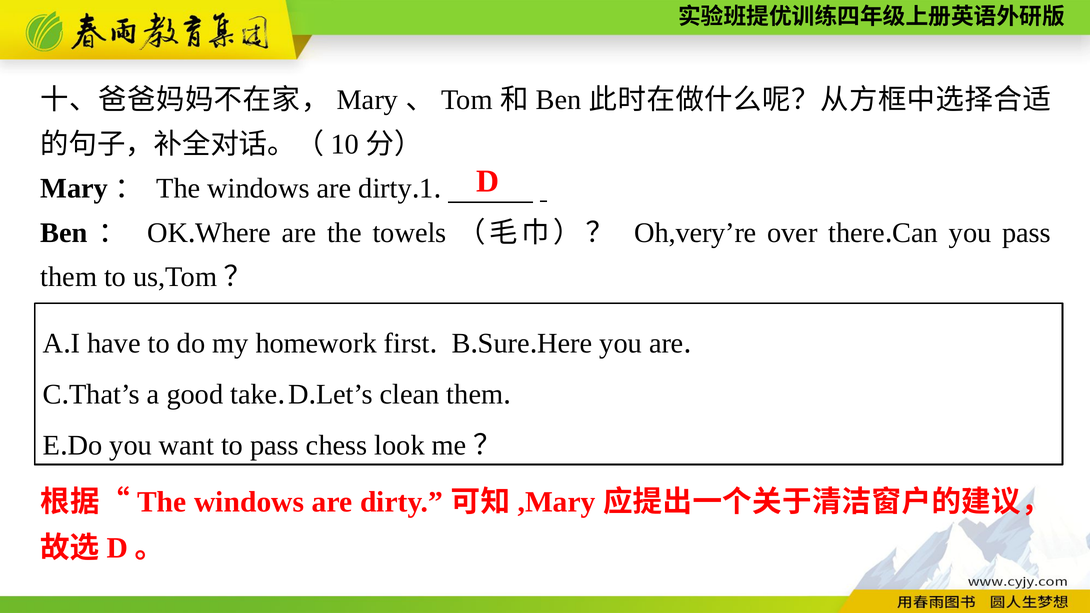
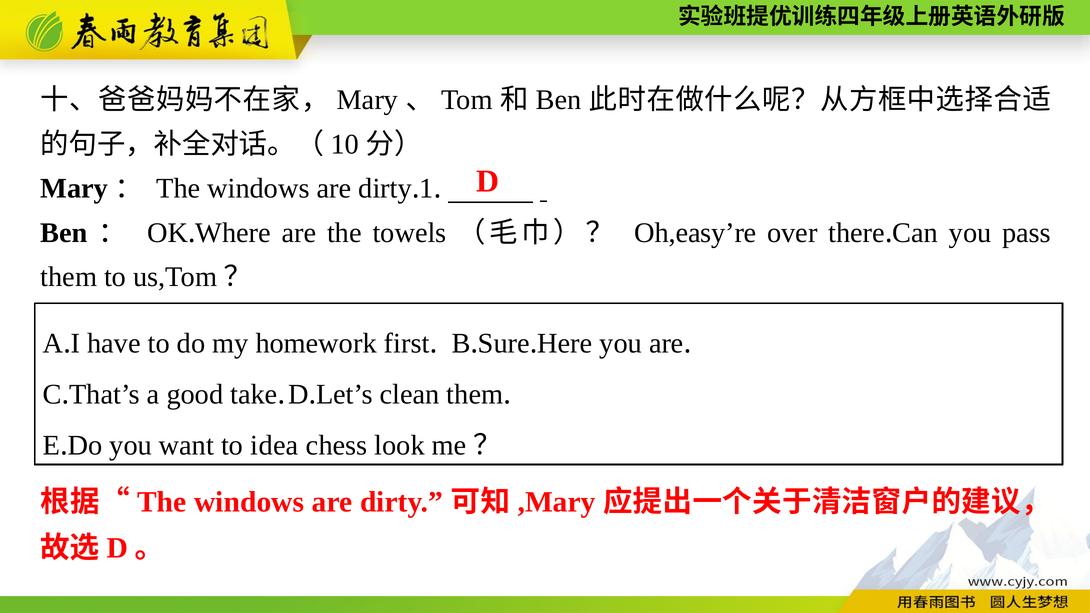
Oh,very’re: Oh,very’re -> Oh,easy’re (695, 233)
to pass: pass -> idea (274, 446)
